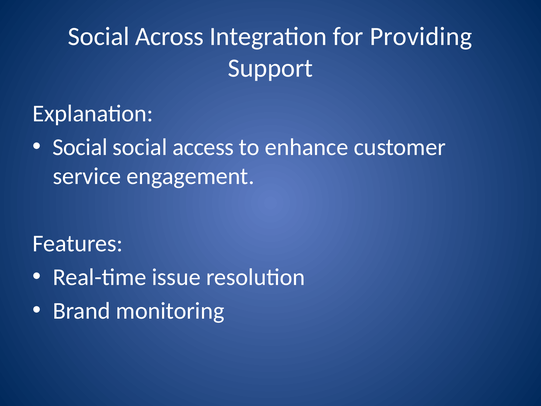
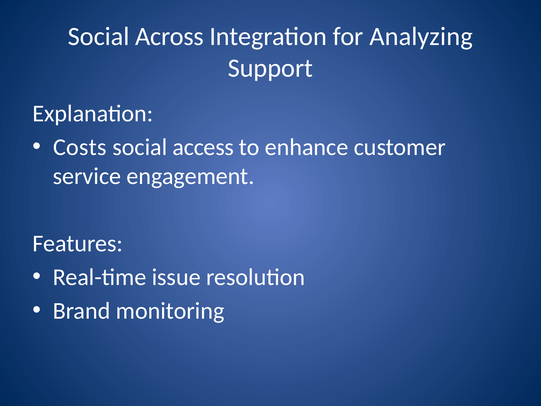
Providing: Providing -> Analyzing (421, 37)
Social: Social -> Costs (80, 147)
